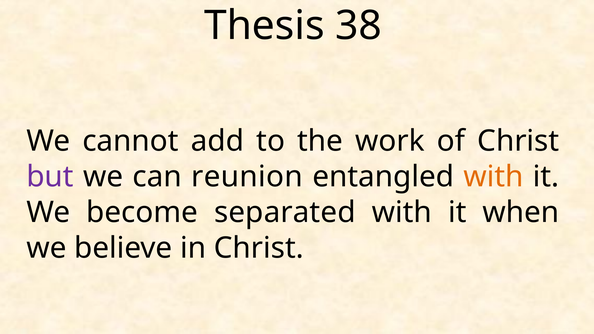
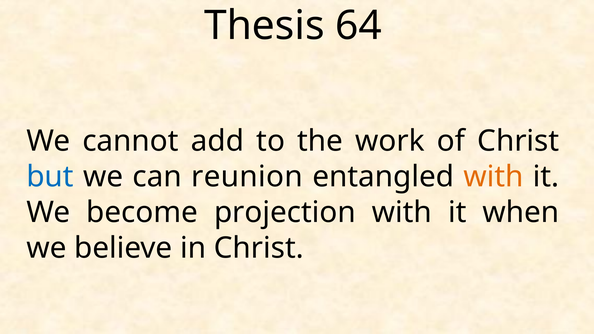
38: 38 -> 64 (359, 26)
but colour: purple -> blue (50, 177)
separated: separated -> projection (285, 212)
